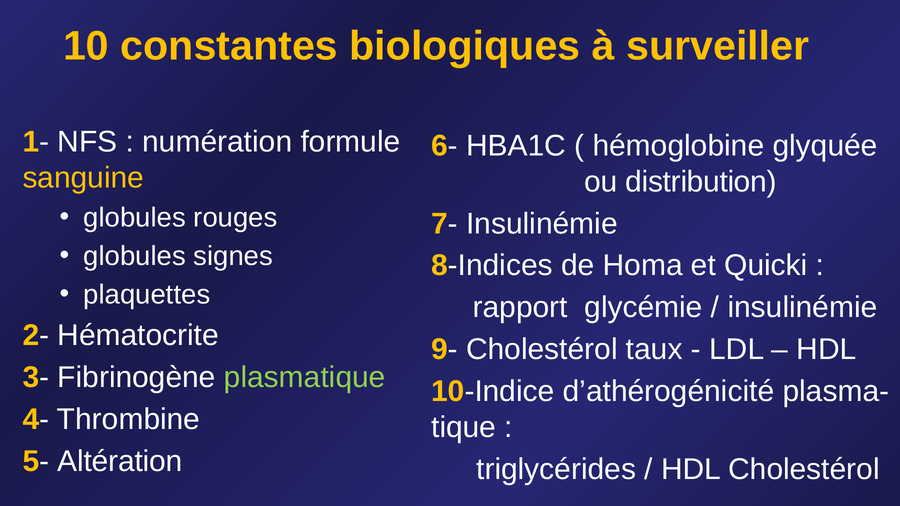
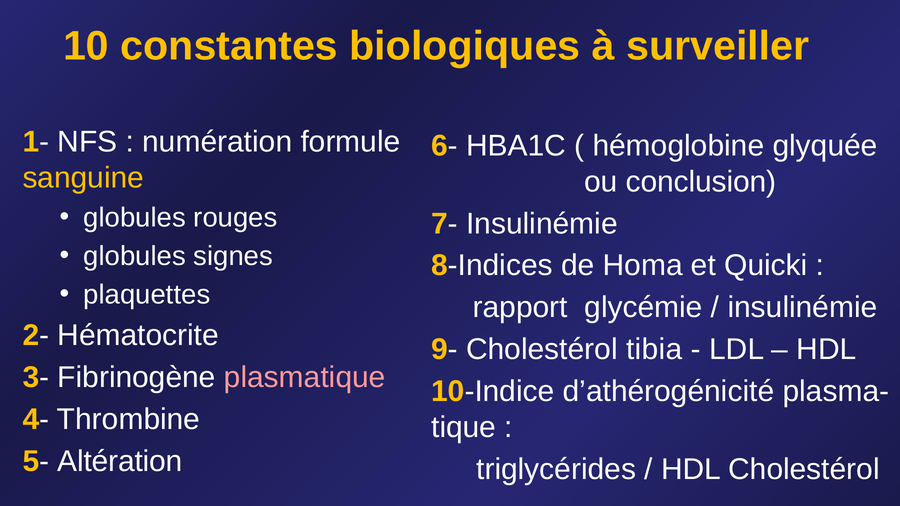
distribution: distribution -> conclusion (701, 182)
taux: taux -> tibia (654, 350)
plasmatique colour: light green -> pink (305, 377)
